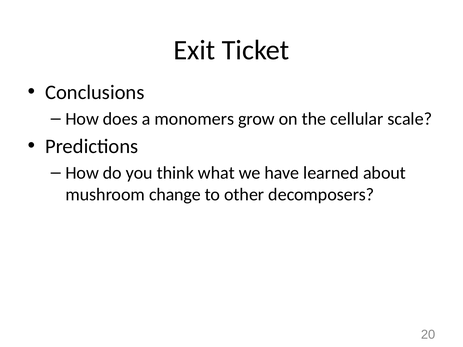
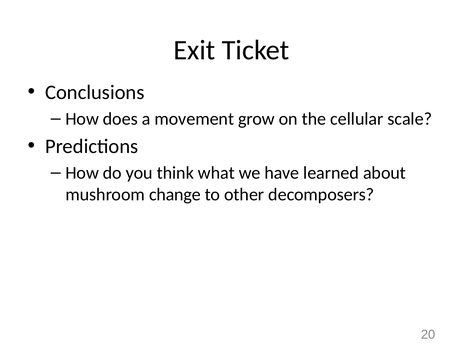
monomers: monomers -> movement (194, 119)
